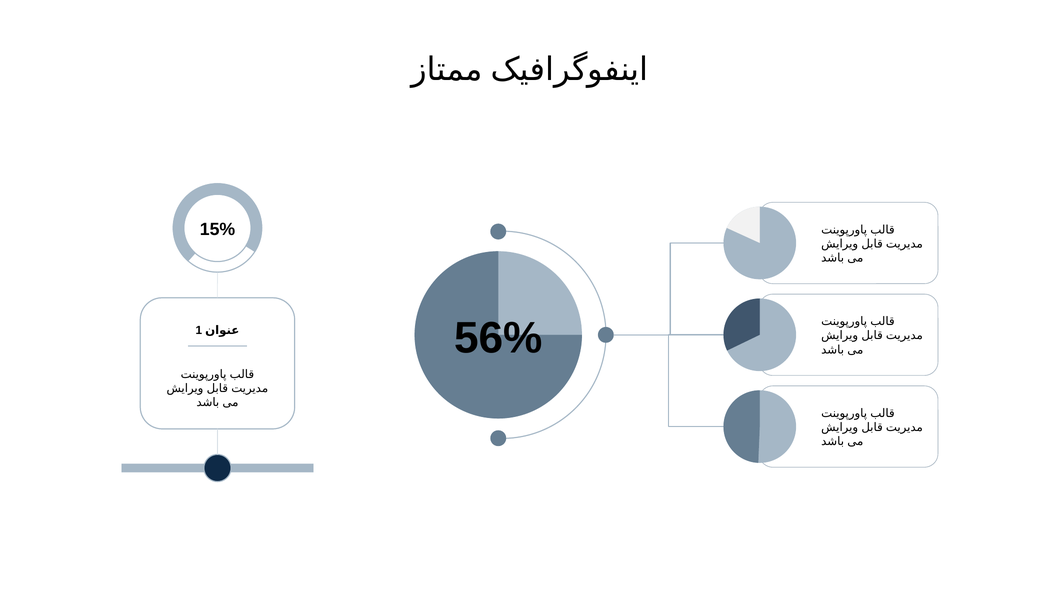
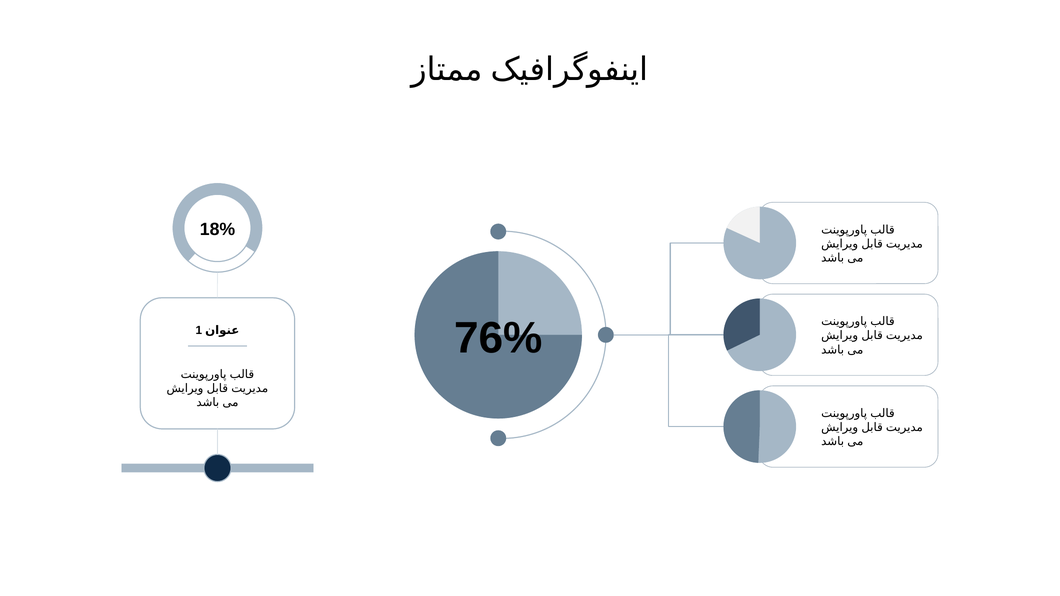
15%: 15% -> 18% (217, 229)
56%: 56% -> 76% (498, 338)
